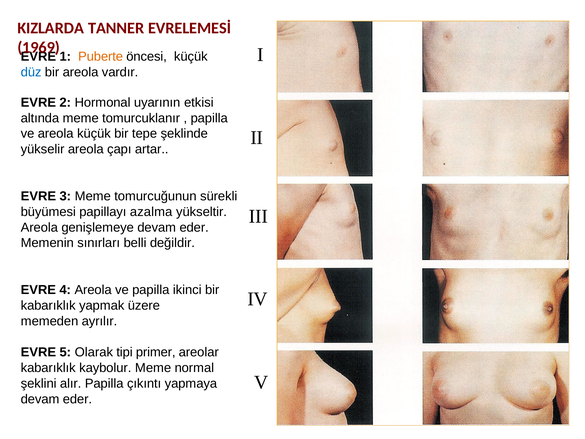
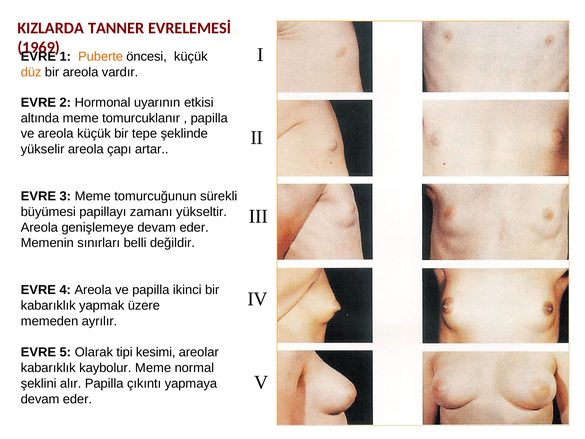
düz colour: blue -> orange (31, 72)
azalma: azalma -> zamanı (151, 212)
primer: primer -> kesimi (156, 352)
